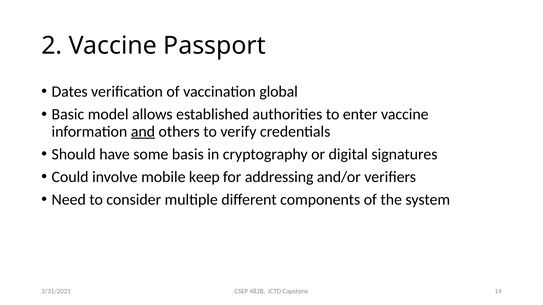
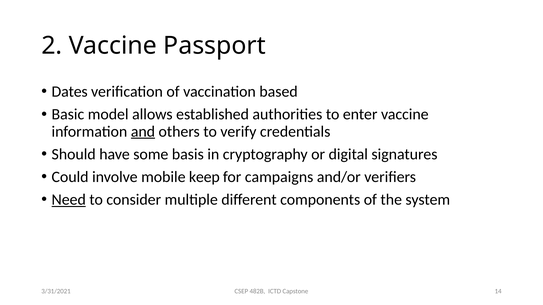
global: global -> based (279, 92)
addressing: addressing -> campaigns (279, 177)
Need underline: none -> present (69, 200)
